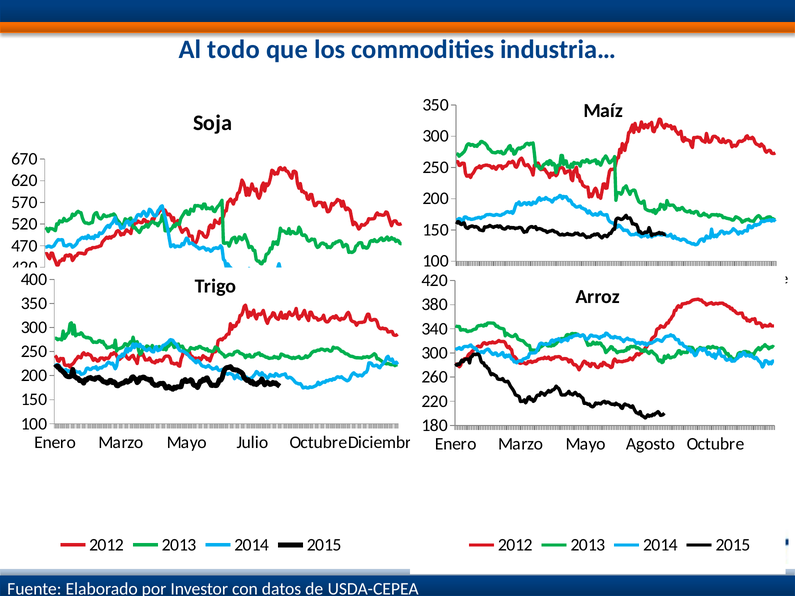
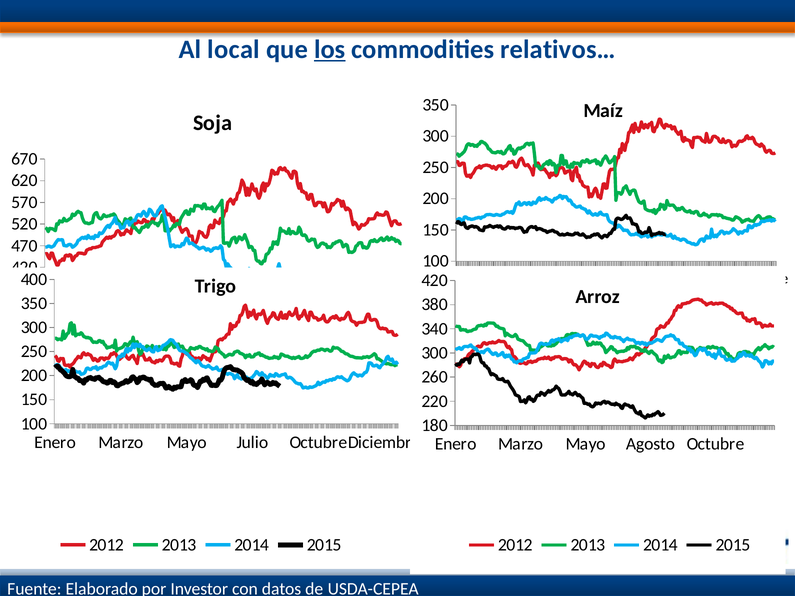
todo: todo -> local (234, 50)
los underline: none -> present (330, 50)
industria…: industria… -> relativos… (558, 50)
